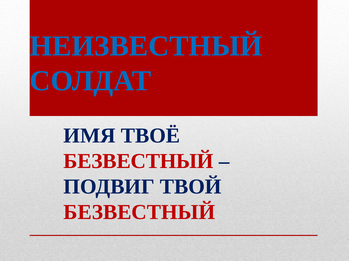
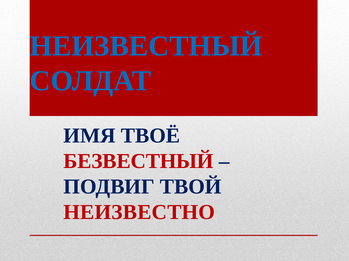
БЕЗВЕСТНЫЙ: БЕЗВЕСТНЫЙ -> НЕИЗВЕСТНО (139, 213)
